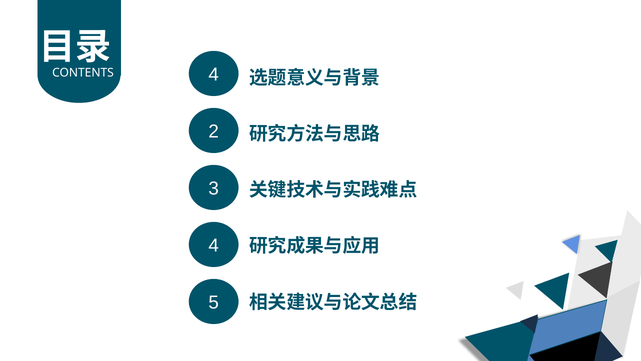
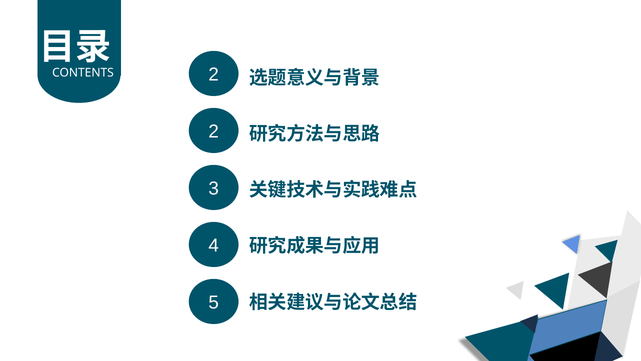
CONTENTS 4: 4 -> 2 (214, 75)
